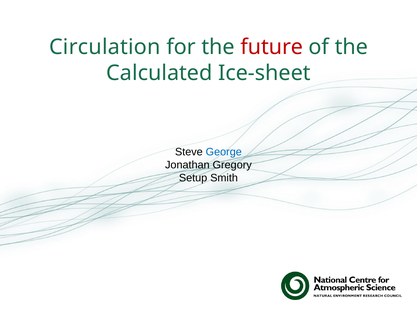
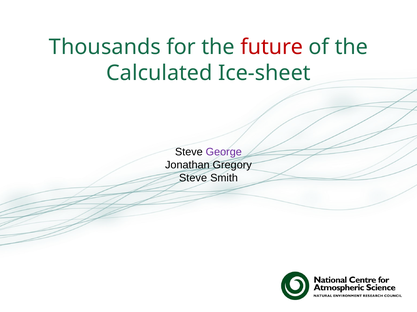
Circulation: Circulation -> Thousands (105, 47)
George colour: blue -> purple (224, 152)
Setup: Setup -> Steve (193, 178)
